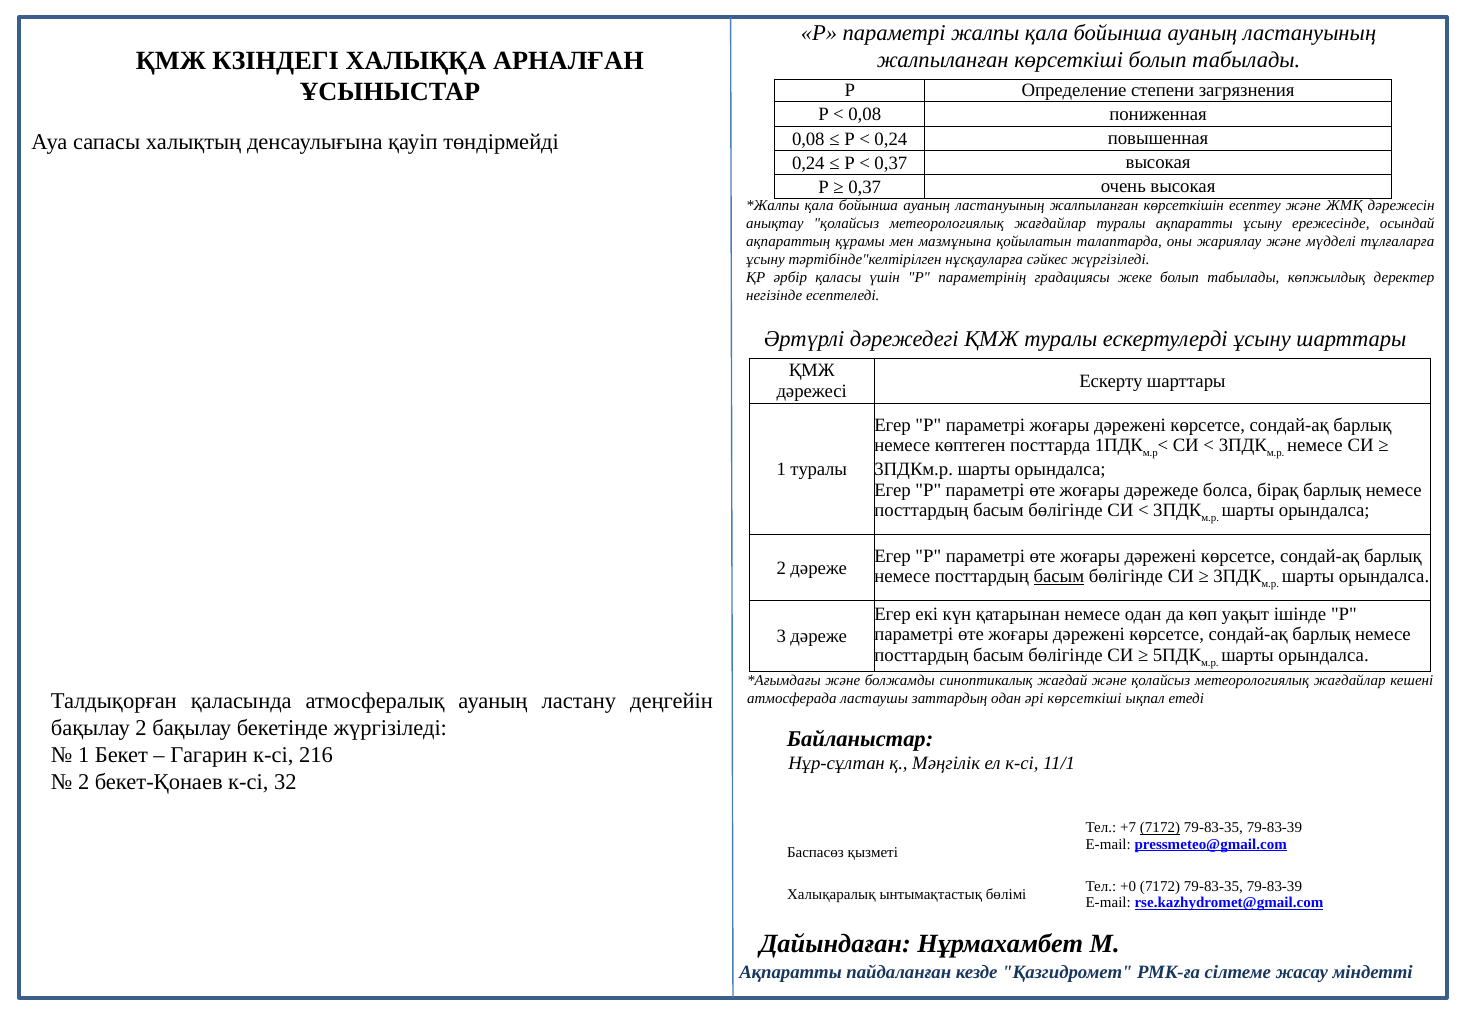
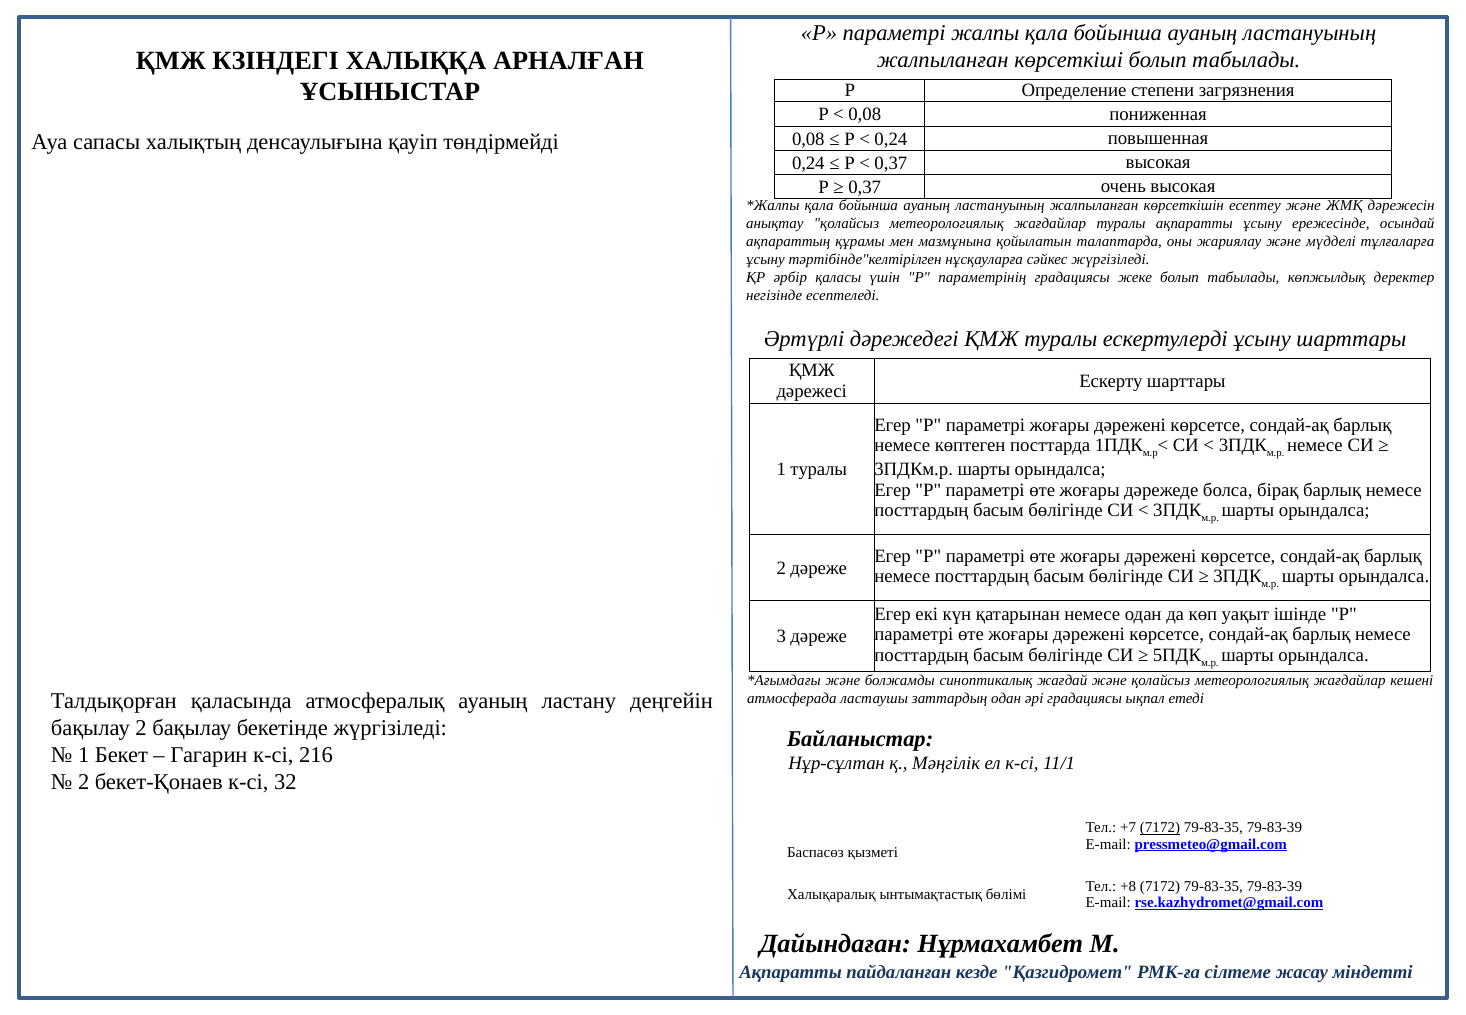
басым underline: present -> none (1059, 577)
әрі көрсеткіші: көрсеткіші -> градациясы (1085, 698)
+0: +0 -> +8 (1128, 886)
